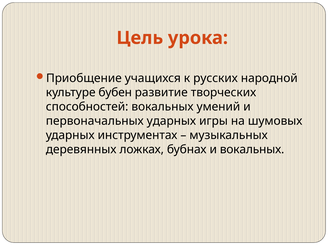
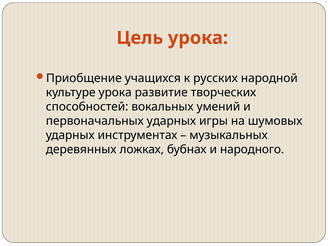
культуре бубен: бубен -> урока (115, 93)
и вокальных: вокальных -> народного (252, 149)
